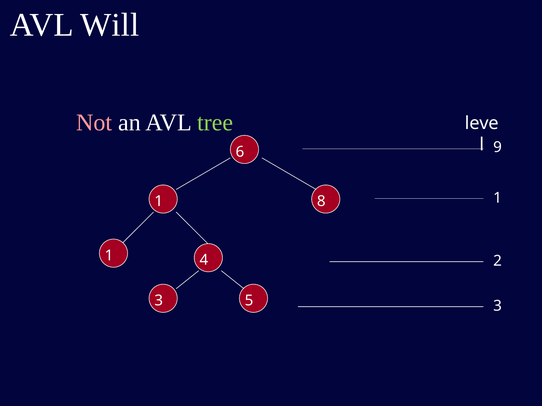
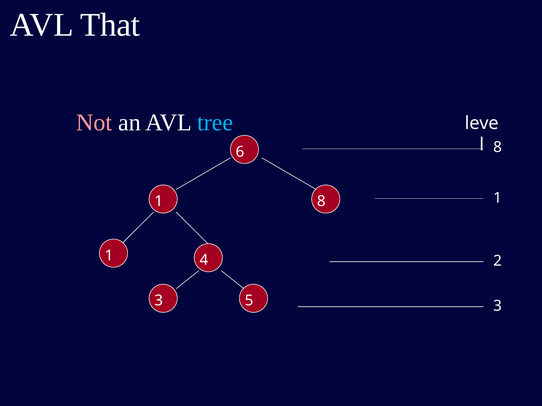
Will: Will -> That (110, 25)
tree colour: light green -> light blue (215, 123)
9: 9 -> 8 (498, 147)
